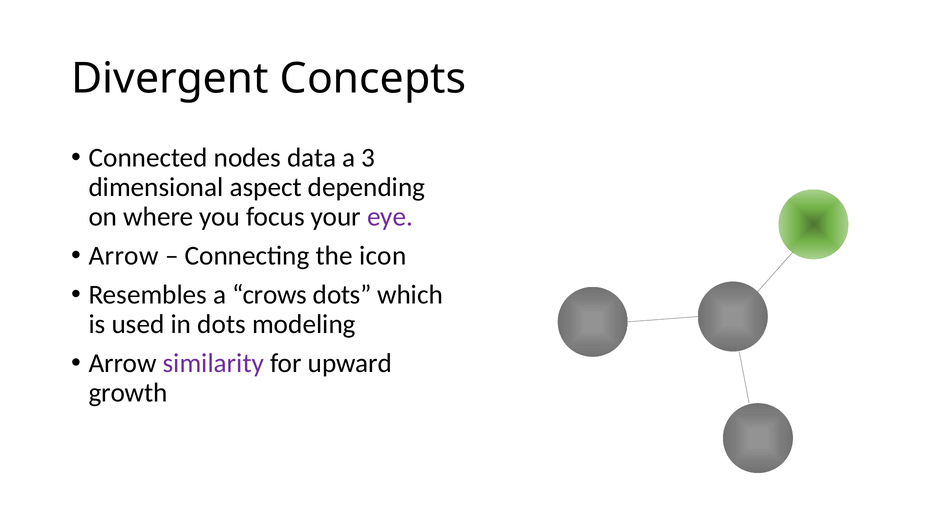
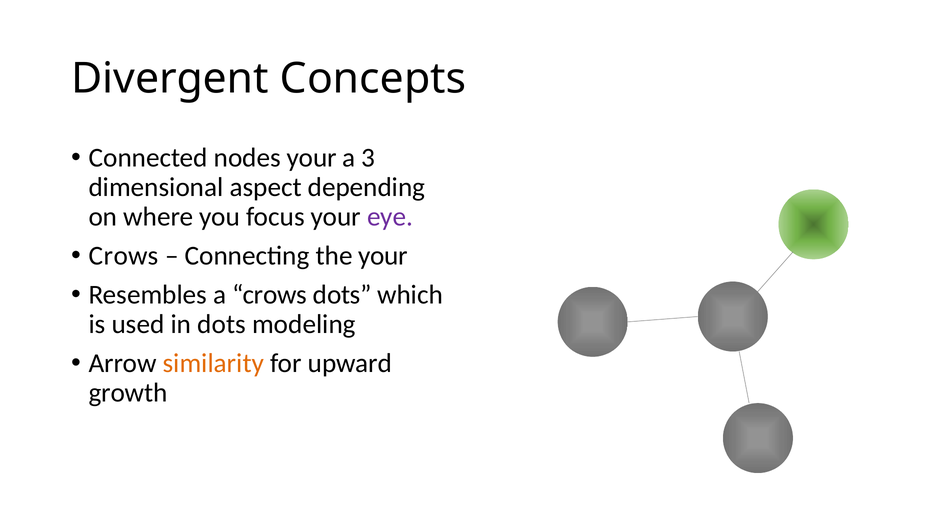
nodes data: data -> your (312, 158)
Arrow: Arrow -> Crows (124, 256)
the icon: icon -> your (383, 256)
similarity colour: purple -> orange (213, 364)
